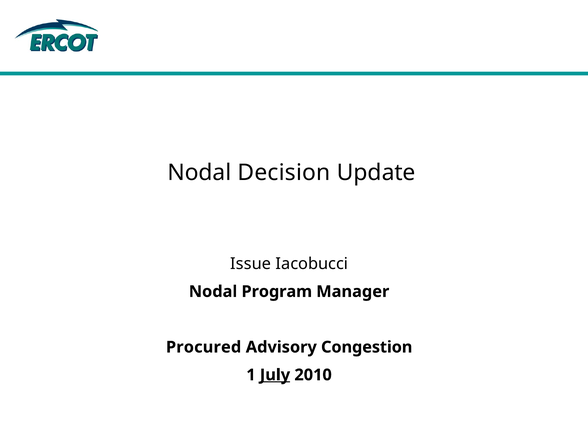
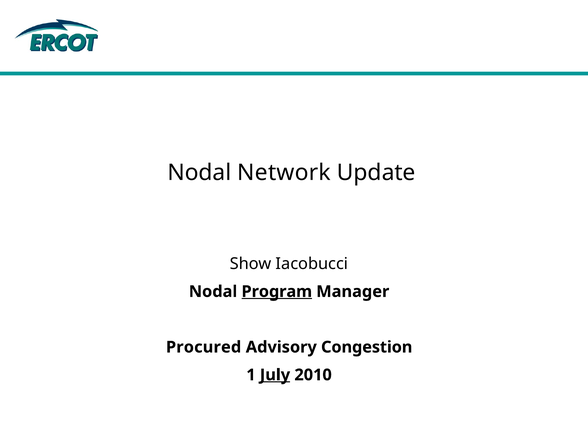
Decision: Decision -> Network (284, 172)
Issue: Issue -> Show (251, 264)
Program underline: none -> present (277, 292)
